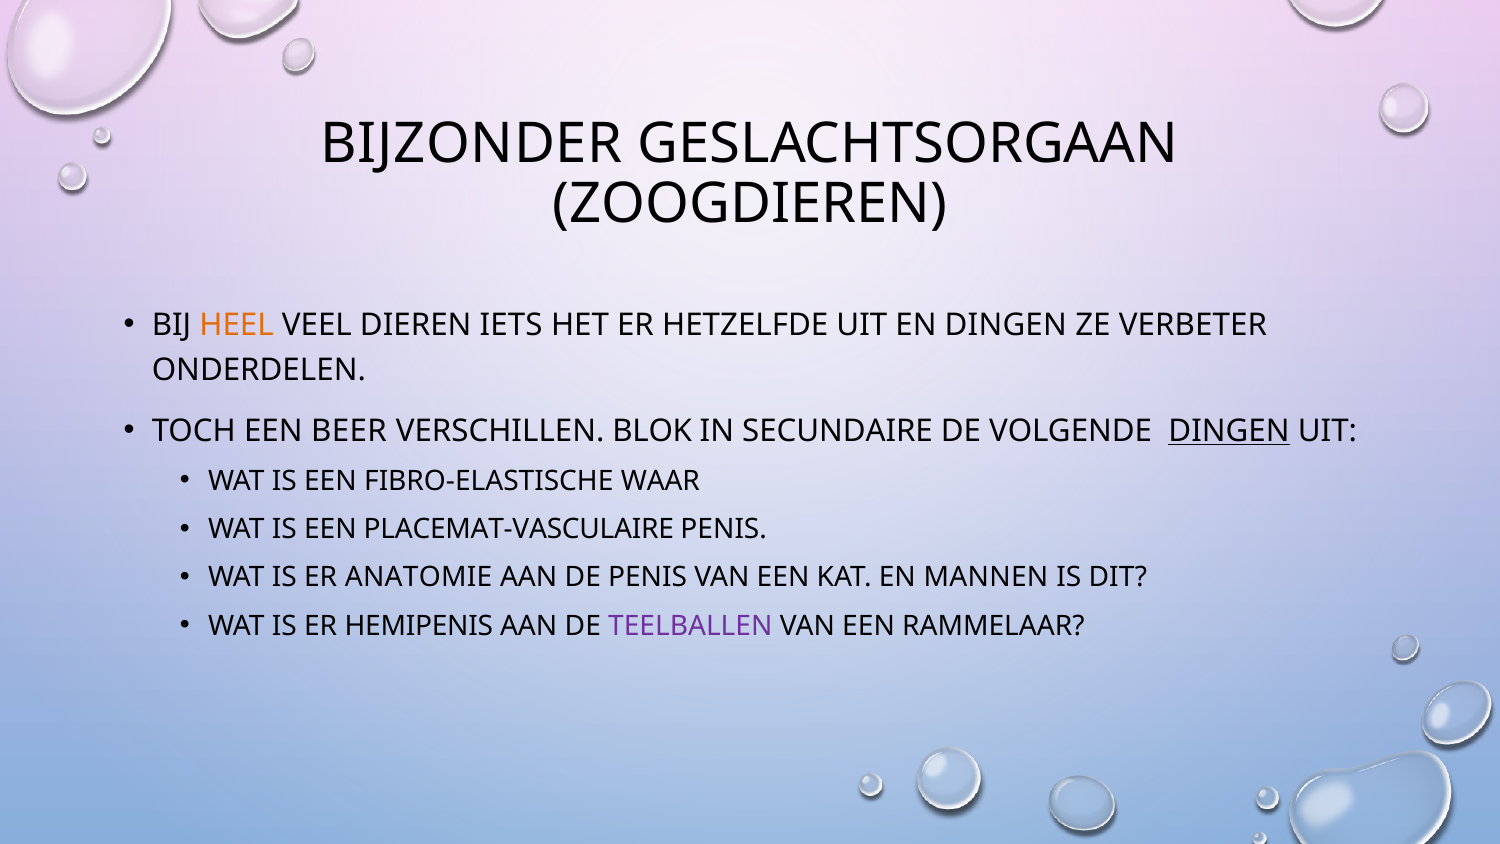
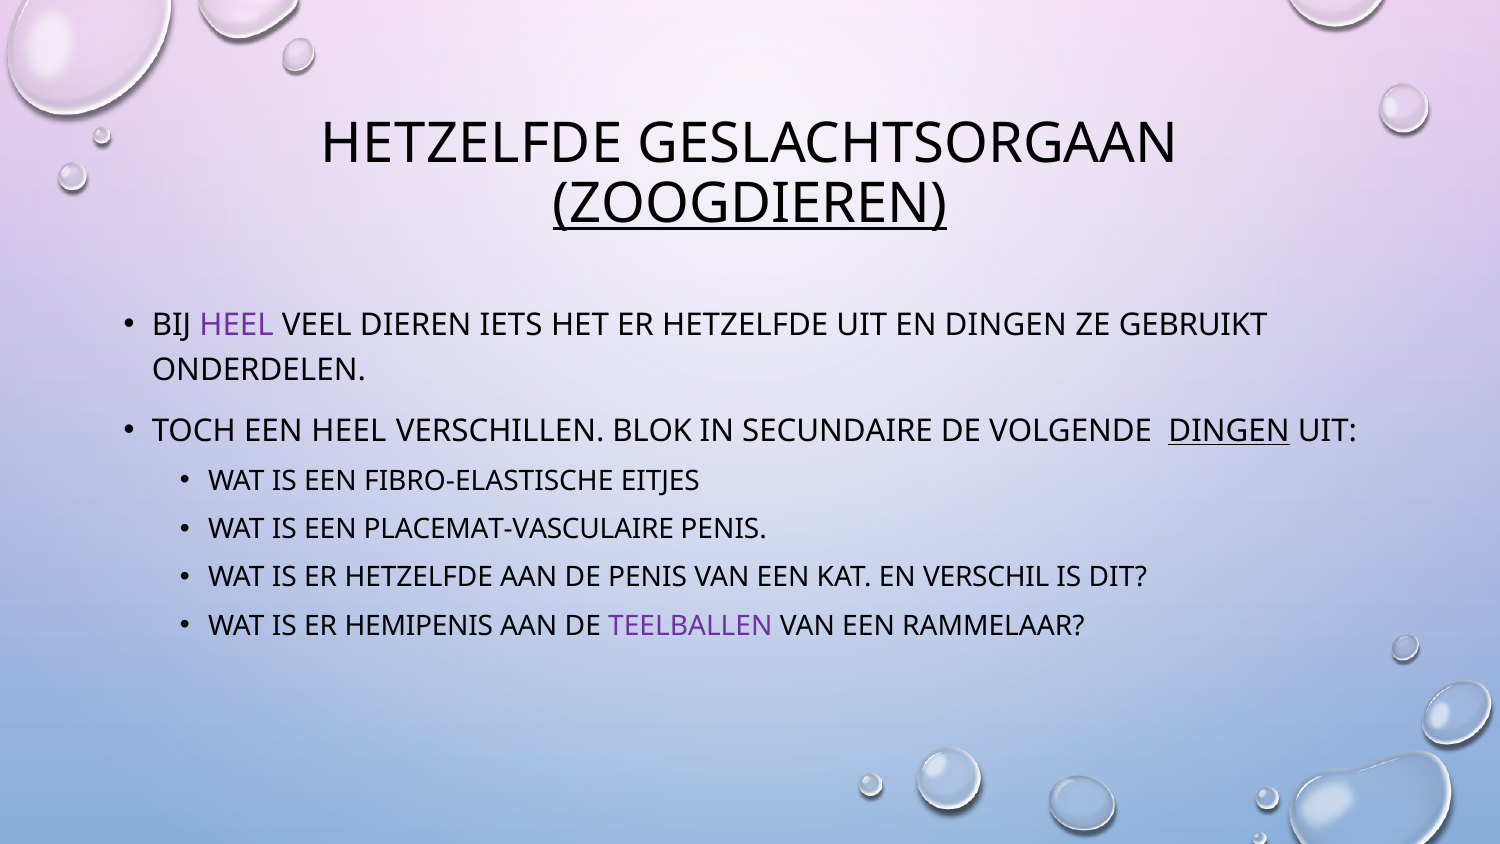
BIJZONDER: BIJZONDER -> HETZELFDE (472, 143)
ZOOGDIEREN underline: none -> present (750, 204)
HEEL colour: orange -> purple (237, 325)
VERBETER: VERBETER -> GEBRUIKT (1193, 325)
EEN BEER: BEER -> HEEL (349, 431)
WAAR: WAAR -> EITJES (660, 481)
IS ER ANATOMIE: ANATOMIE -> HETZELFDE (419, 577)
MANNEN: MANNEN -> VERSCHIL (986, 577)
